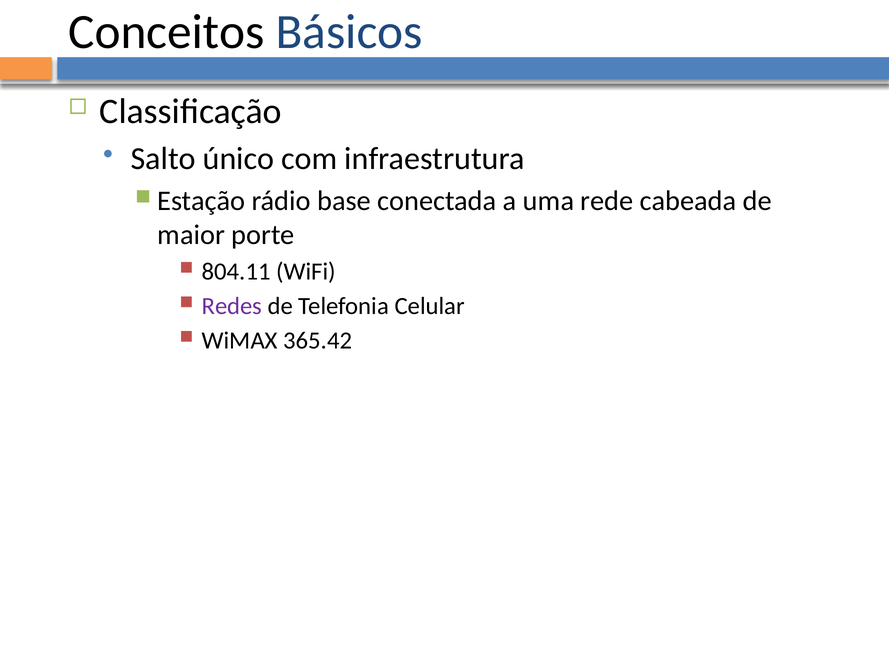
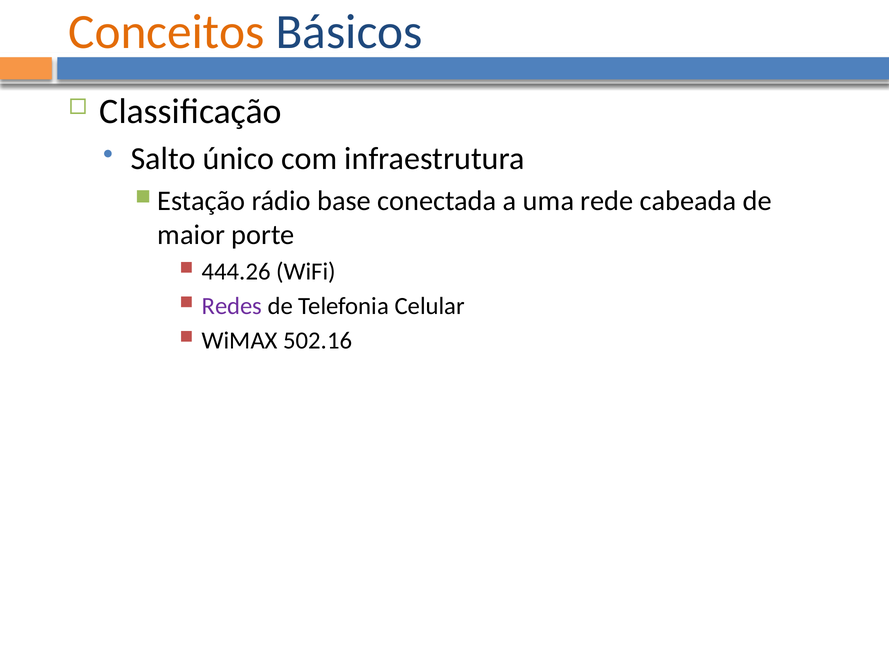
Conceitos colour: black -> orange (167, 32)
804.11: 804.11 -> 444.26 (236, 272)
365.42: 365.42 -> 502.16 (318, 341)
